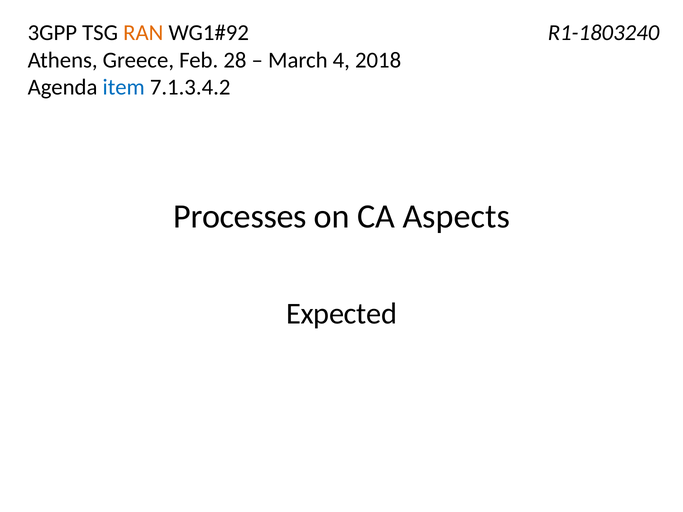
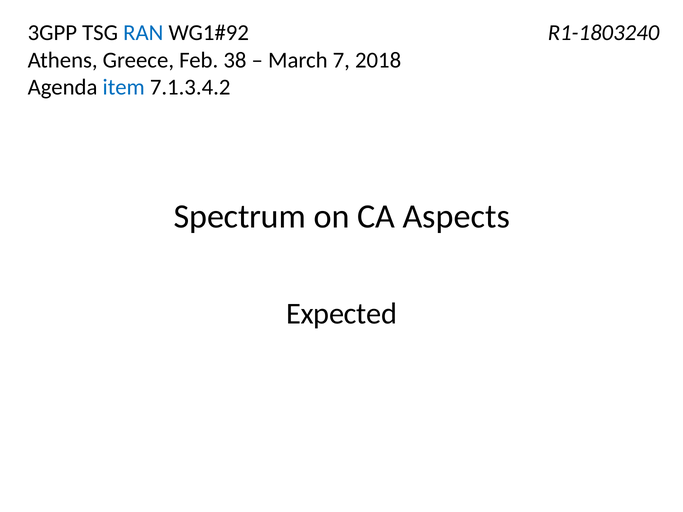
RAN colour: orange -> blue (143, 33)
28: 28 -> 38 (235, 60)
4: 4 -> 7 (341, 60)
Processes: Processes -> Spectrum (240, 216)
